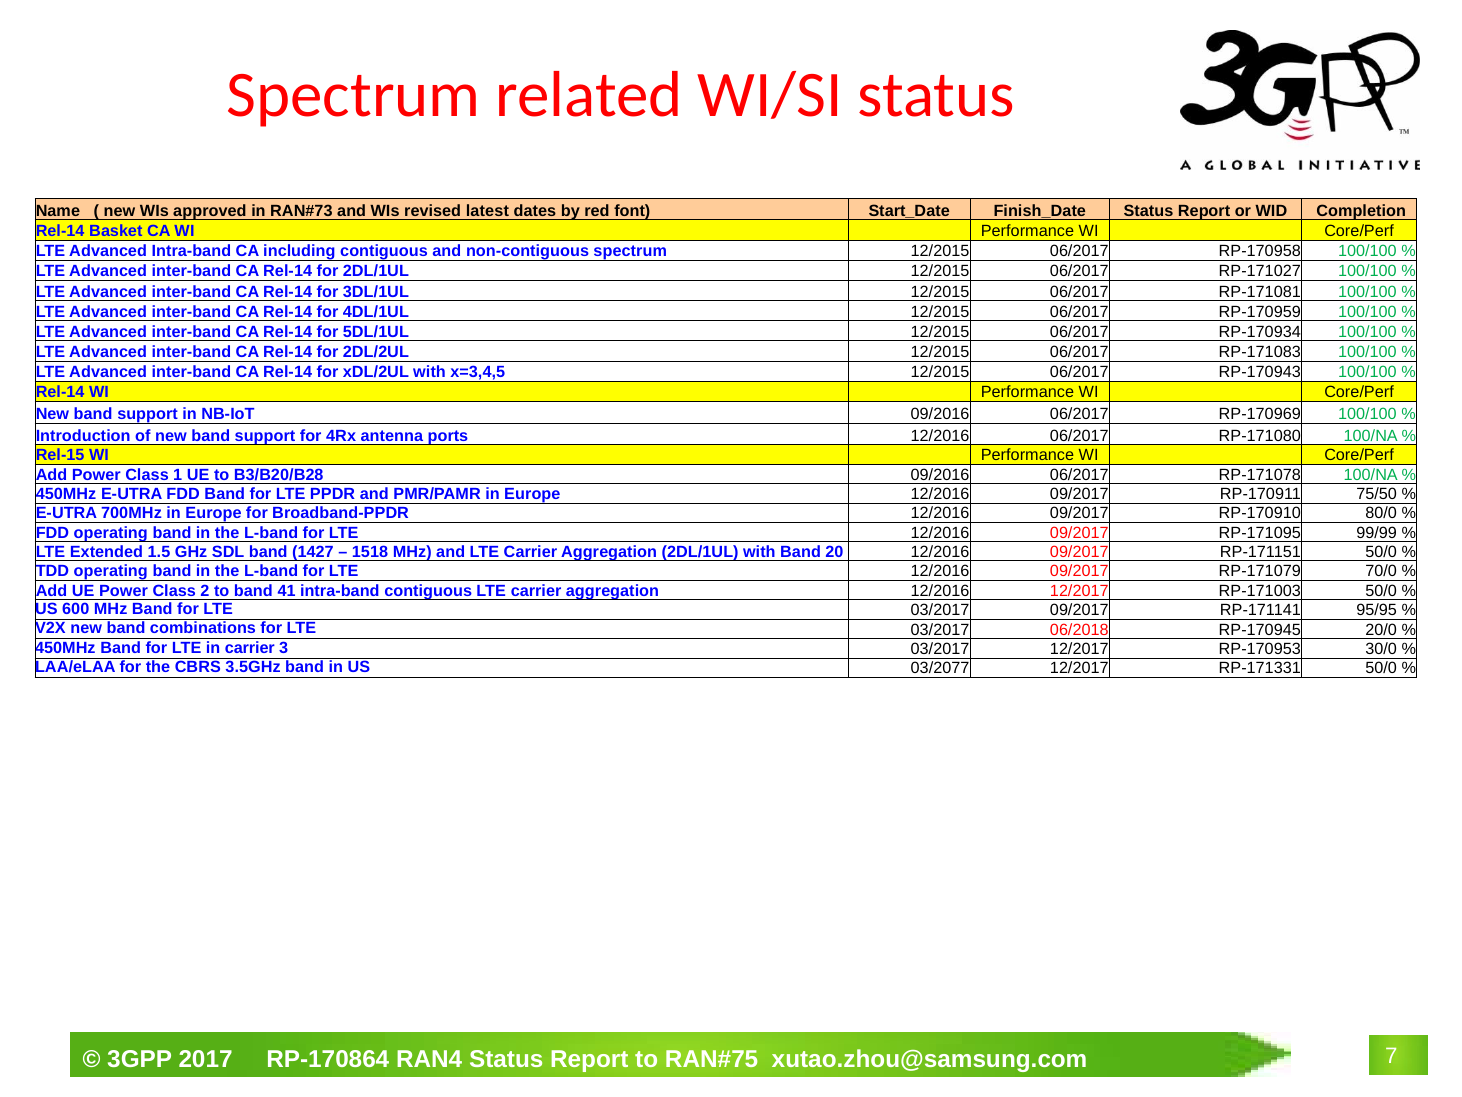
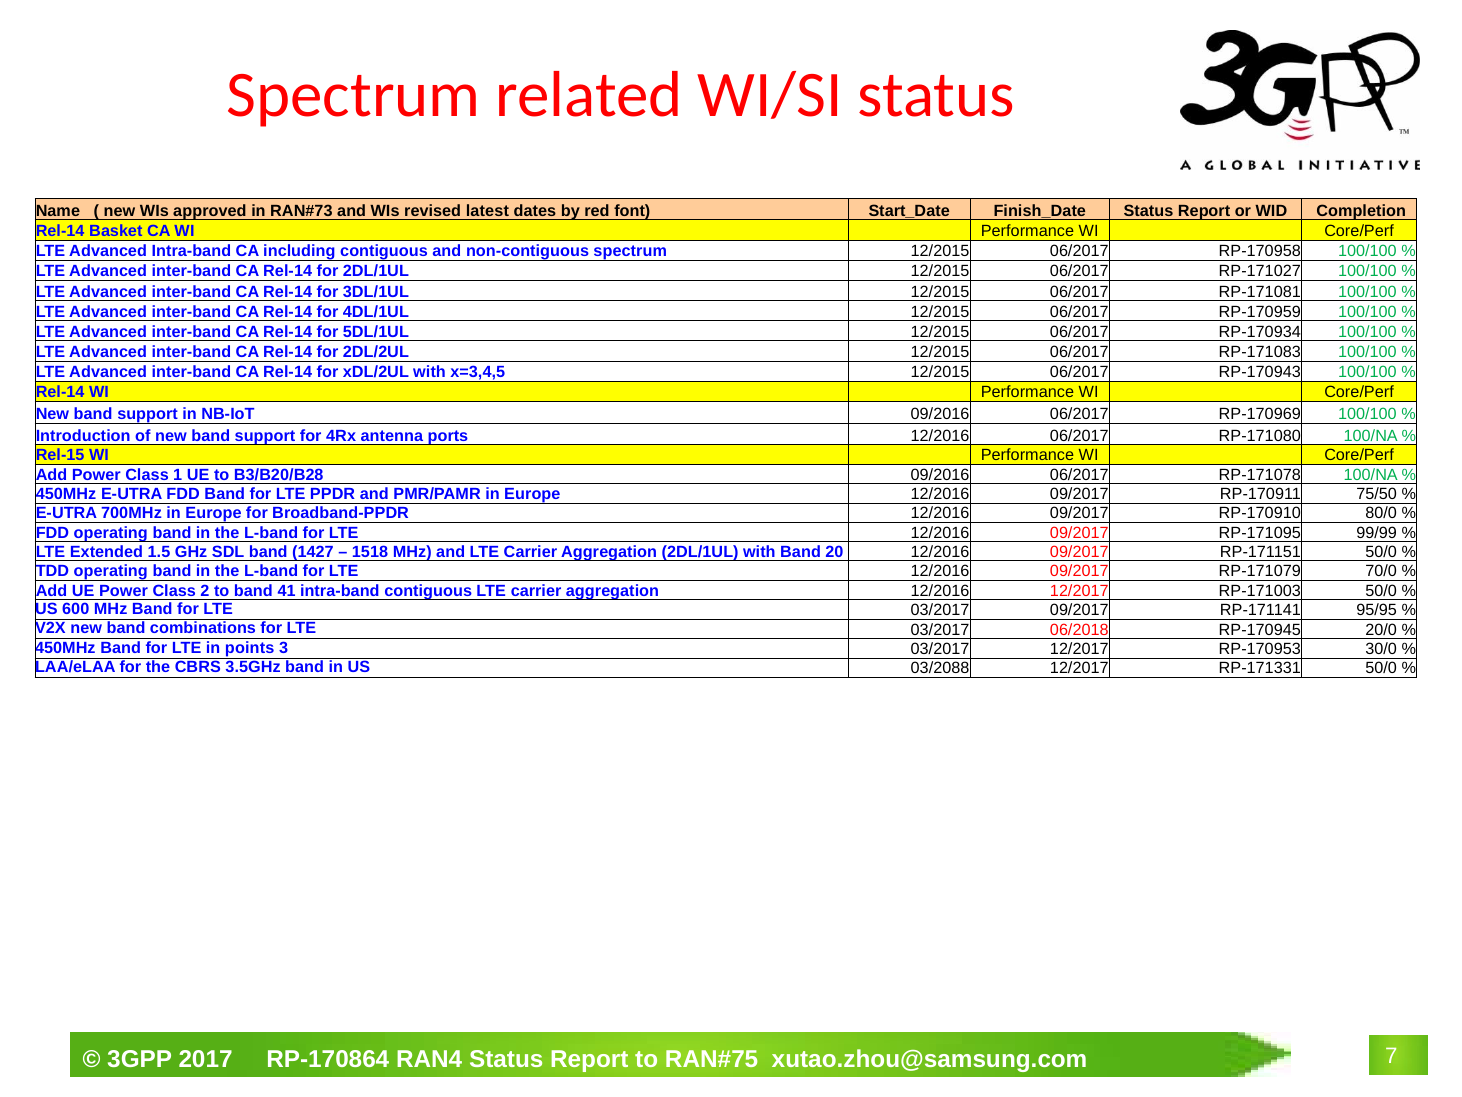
in carrier: carrier -> points (250, 648)
03/2077: 03/2077 -> 03/2088 (940, 668)
